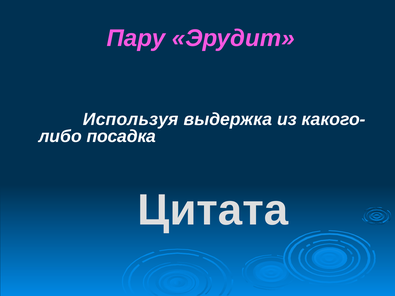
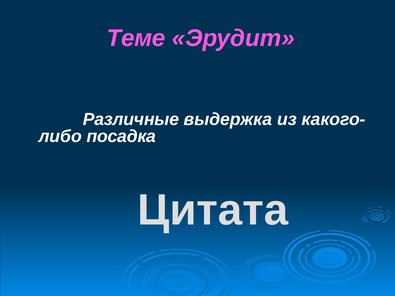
Пару: Пару -> Теме (136, 38)
Используя: Используя -> Различные (131, 120)
